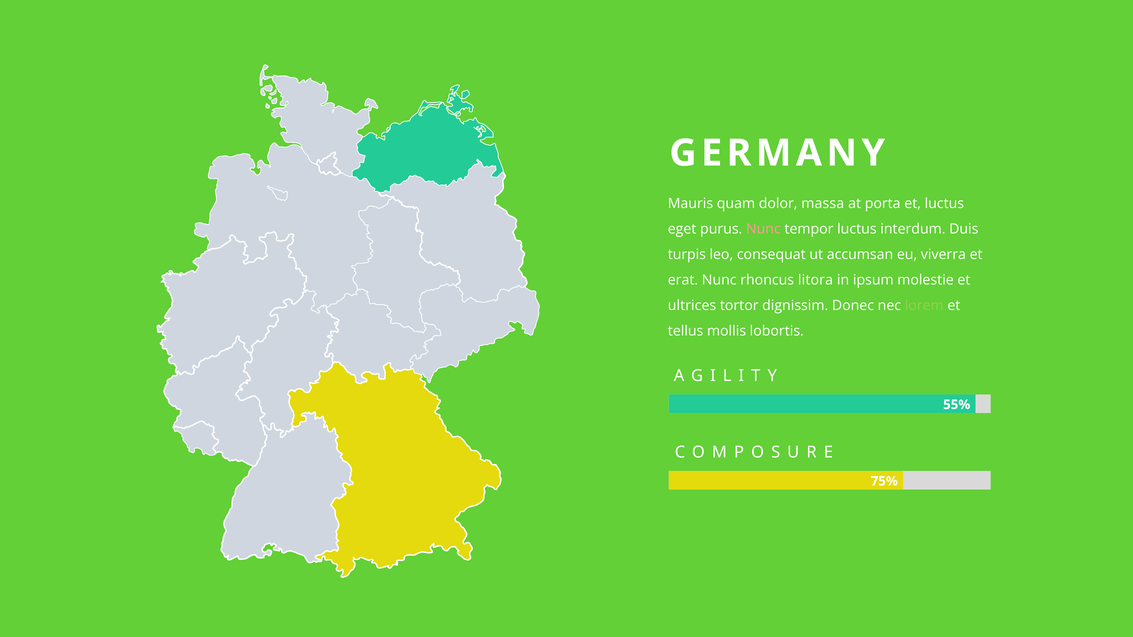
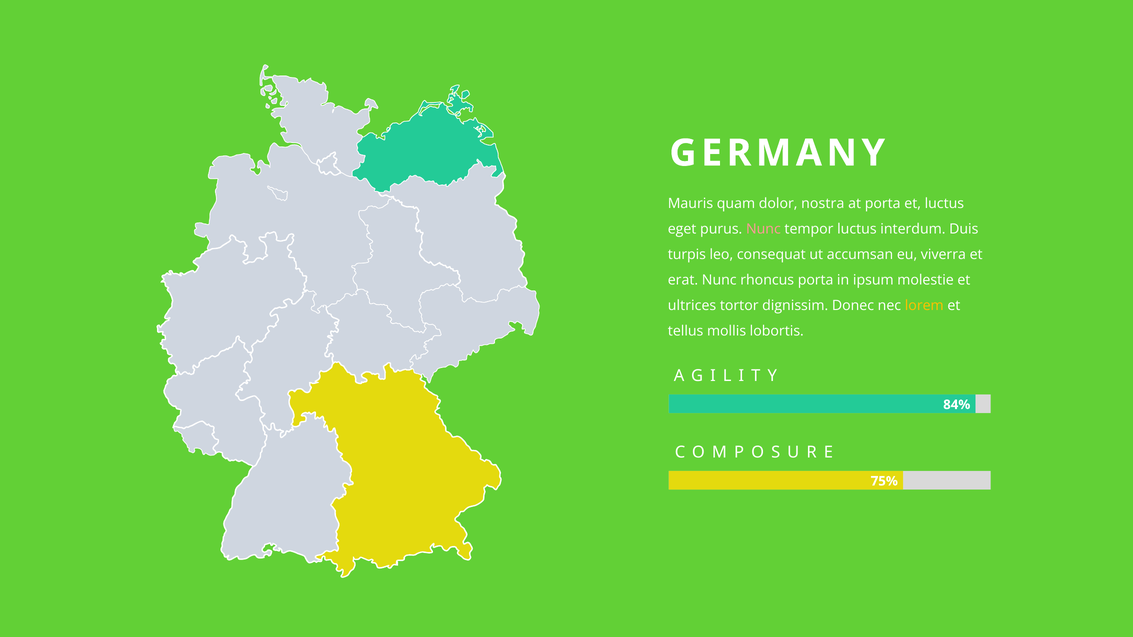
massa: massa -> nostra (823, 204)
rhoncus litora: litora -> porta (816, 280)
lorem colour: light green -> yellow (924, 306)
55%: 55% -> 84% (957, 405)
